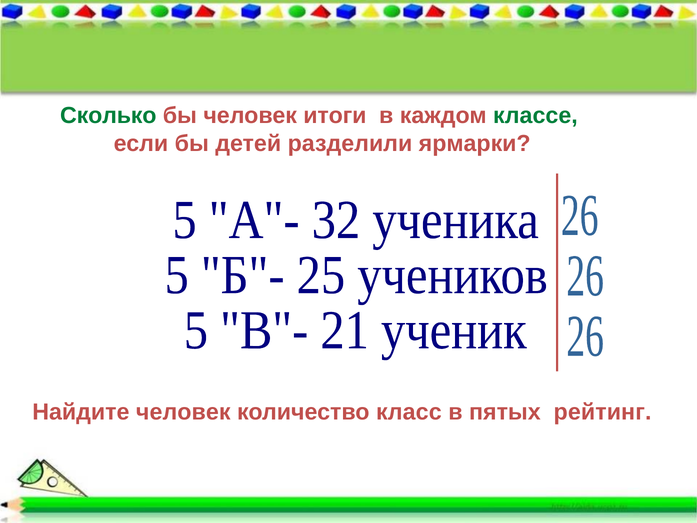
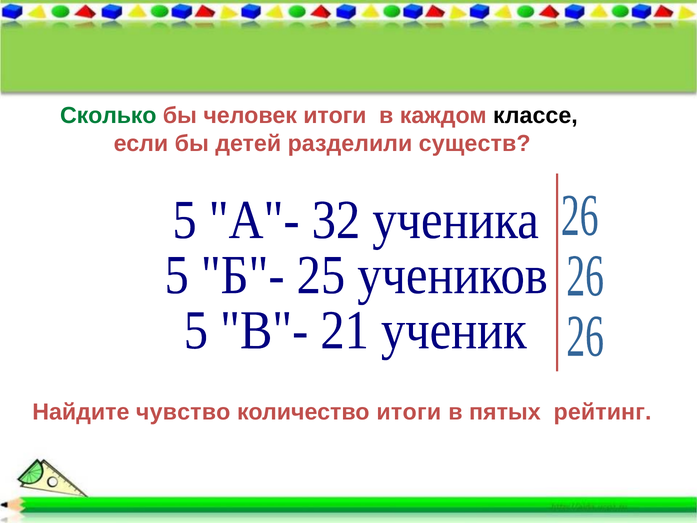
классе colour: green -> black (535, 116)
ярмарки: ярмарки -> существ (475, 144)
Найдите человек: человек -> чувство (183, 412)
количество класс: класс -> итоги (409, 412)
